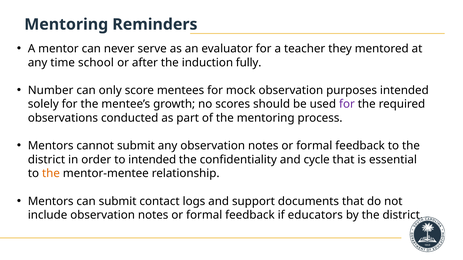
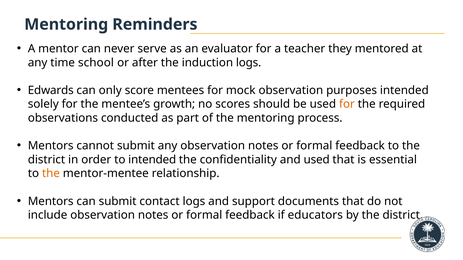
induction fully: fully -> logs (249, 63)
Number: Number -> Edwards (51, 90)
for colour: purple -> orange (347, 104)
and cycle: cycle -> used (317, 160)
